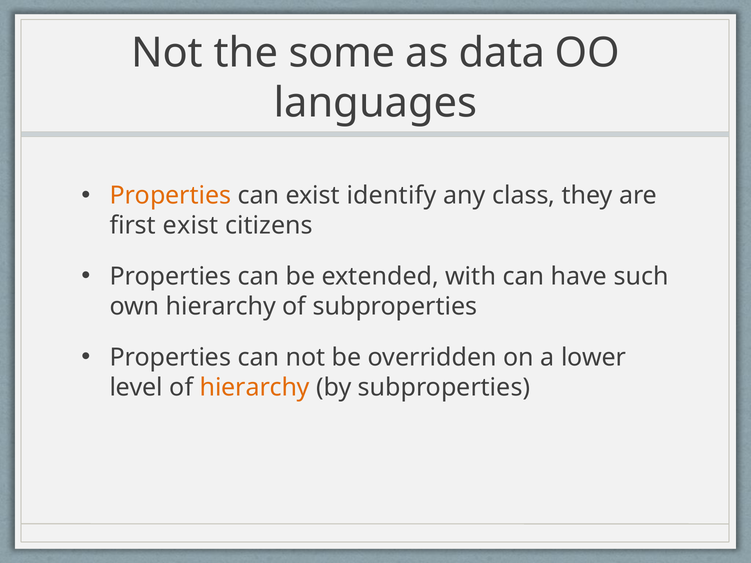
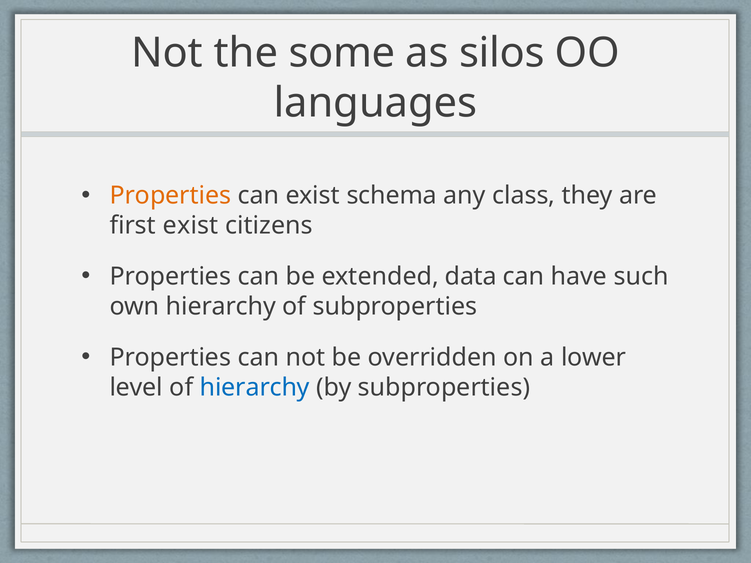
data: data -> silos (502, 53)
identify: identify -> schema (392, 196)
with: with -> data (471, 277)
hierarchy colour: orange -> blue (255, 388)
